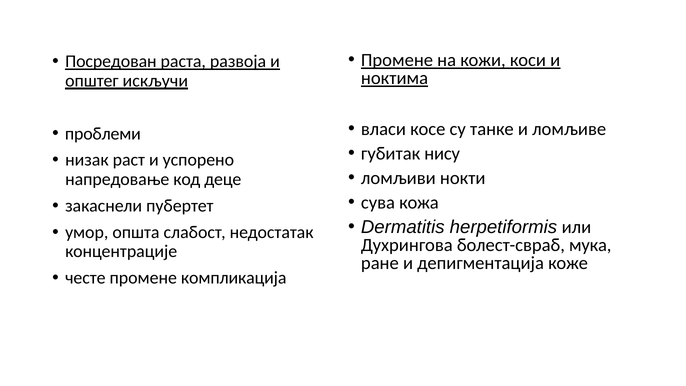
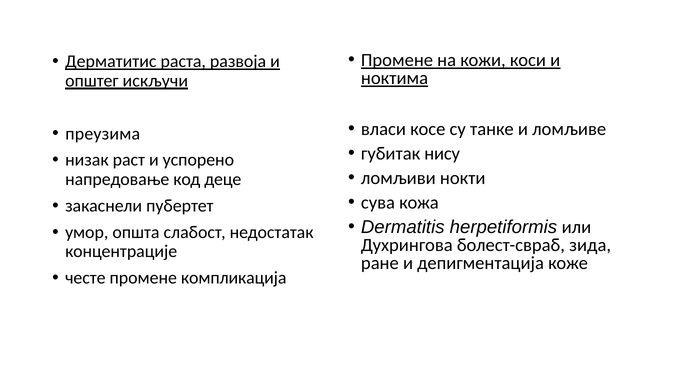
Посредован: Посредован -> Дерматитис (111, 61)
проблеми: проблеми -> преузима (103, 134)
мука: мука -> зида (590, 245)
